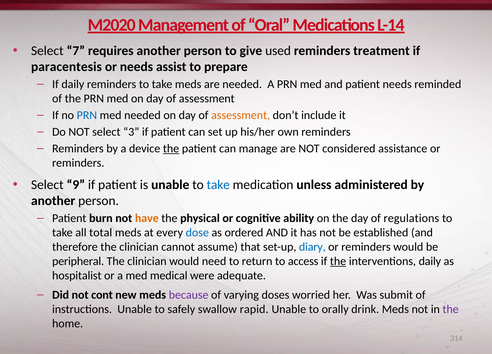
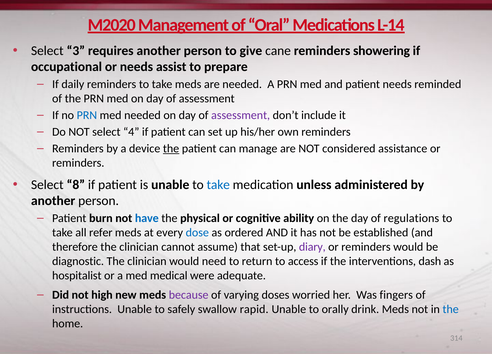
7: 7 -> 3 (76, 51)
used: used -> cane (278, 51)
treatment: treatment -> showering (382, 51)
paracentesis: paracentesis -> occupational (67, 67)
assessment colour: orange -> purple (241, 115)
3: 3 -> 4 (131, 132)
9: 9 -> 8 (76, 185)
have colour: orange -> blue (147, 219)
total: total -> refer (101, 233)
diary colour: blue -> purple (312, 247)
peripheral: peripheral -> diagnostic (78, 262)
the underline: present -> none (338, 262)
interventions daily: daily -> dash (430, 262)
cont: cont -> high (102, 295)
submit: submit -> fingers (396, 295)
the colour: purple -> blue (451, 310)
